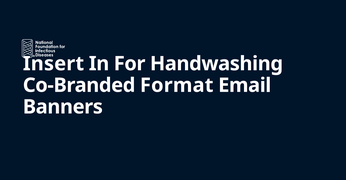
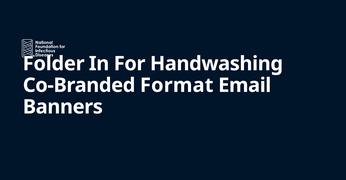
Insert: Insert -> Folder (54, 64)
